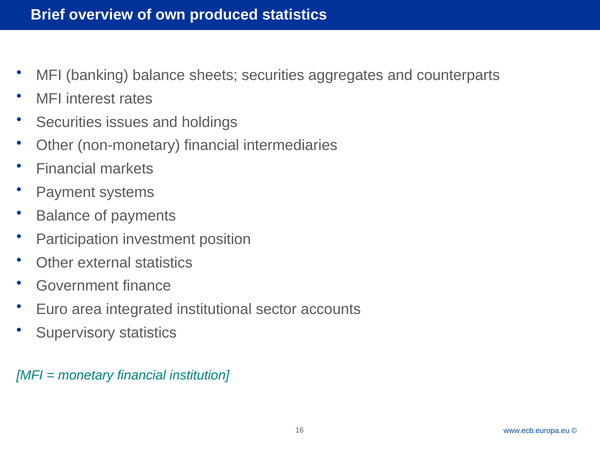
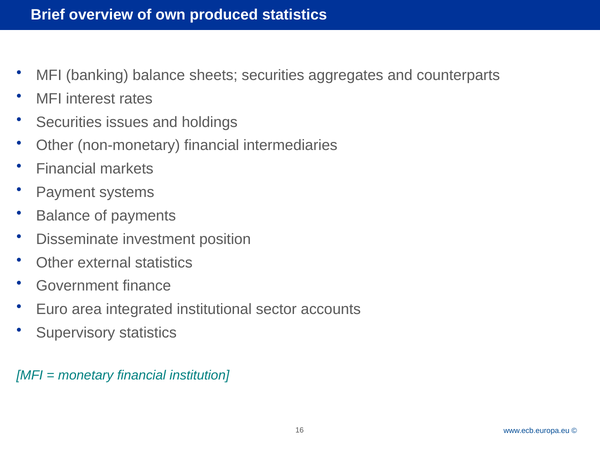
Participation: Participation -> Disseminate (77, 239)
